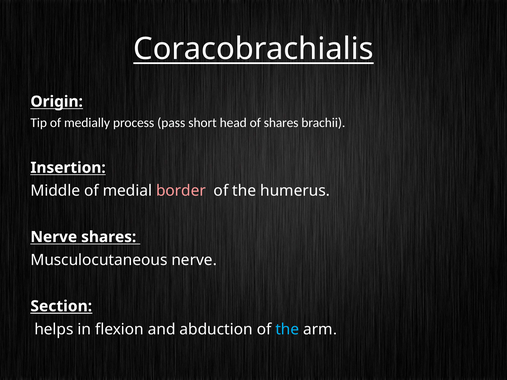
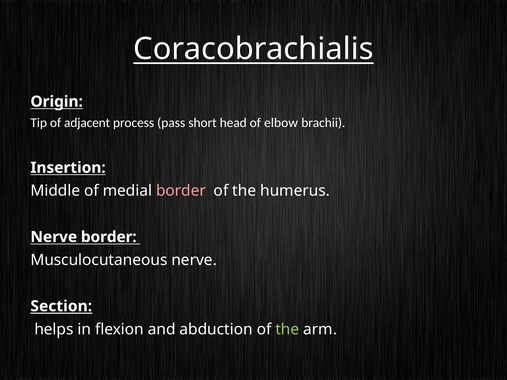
medially: medially -> adjacent (87, 123)
of shares: shares -> elbow (281, 123)
Nerve shares: shares -> border (109, 237)
the colour: light blue -> light green (287, 329)
